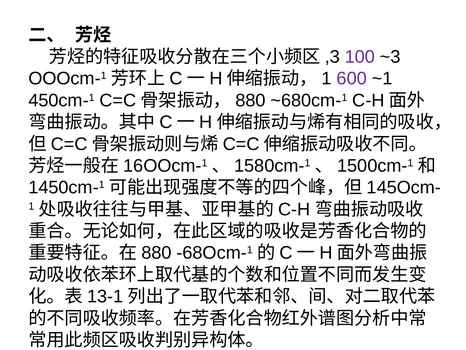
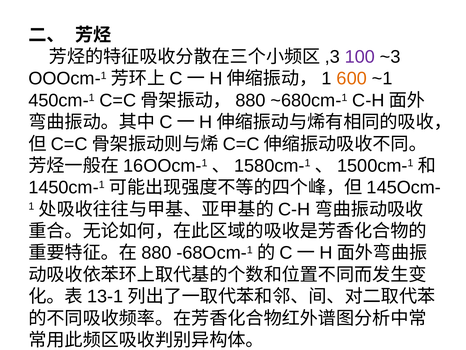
600 colour: purple -> orange (352, 79)
